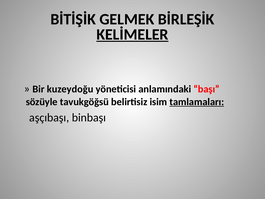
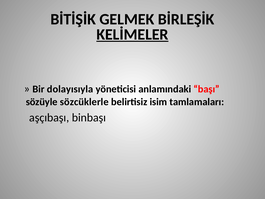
kuzeydoğu: kuzeydoğu -> dolayısıyla (70, 89)
tavukgöğsü: tavukgöğsü -> sözcüklerle (84, 102)
tamlamaları underline: present -> none (197, 102)
